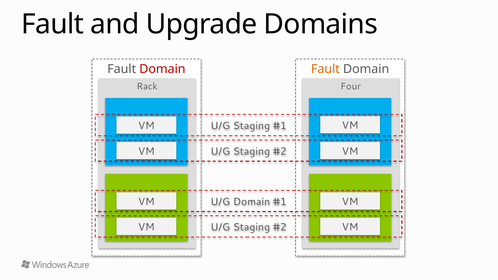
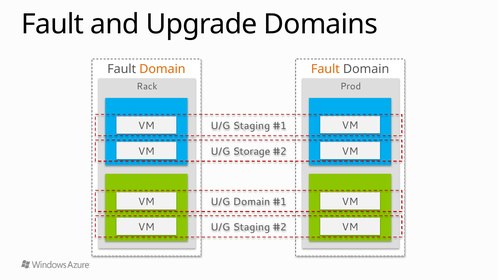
Domain colour: red -> orange (162, 69)
Four: Four -> Prod (351, 86)
Staging: Staging -> Storage (252, 151)
